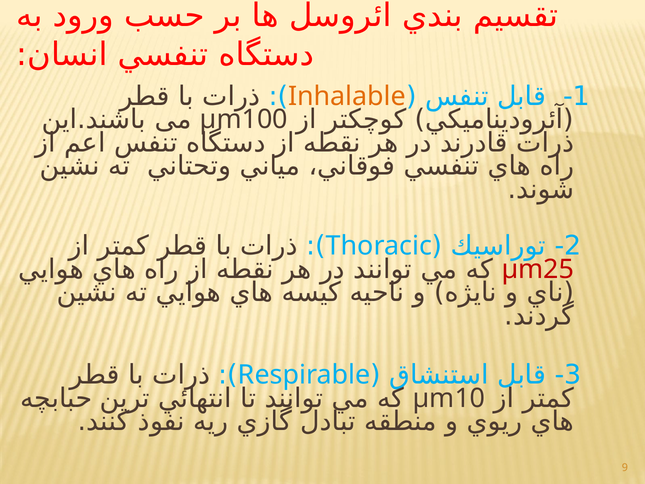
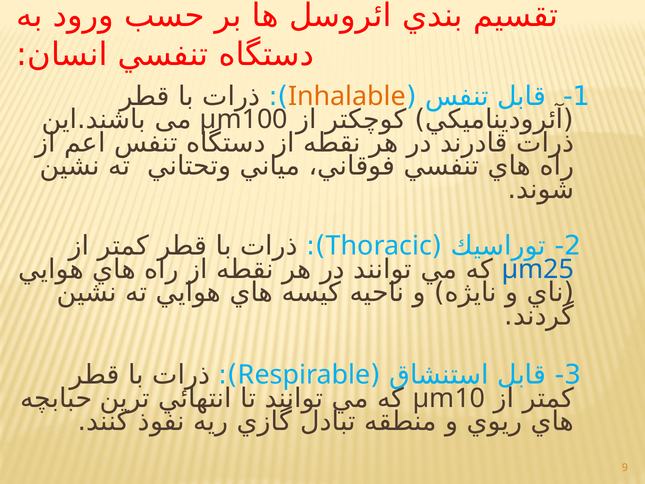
µm25 colour: red -> blue (538, 269)
